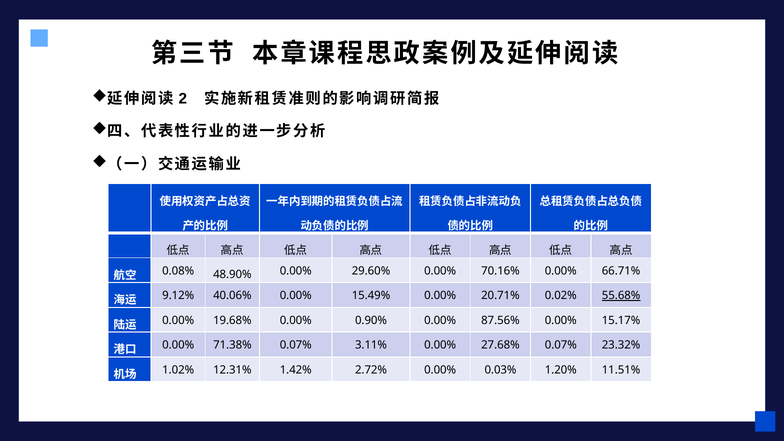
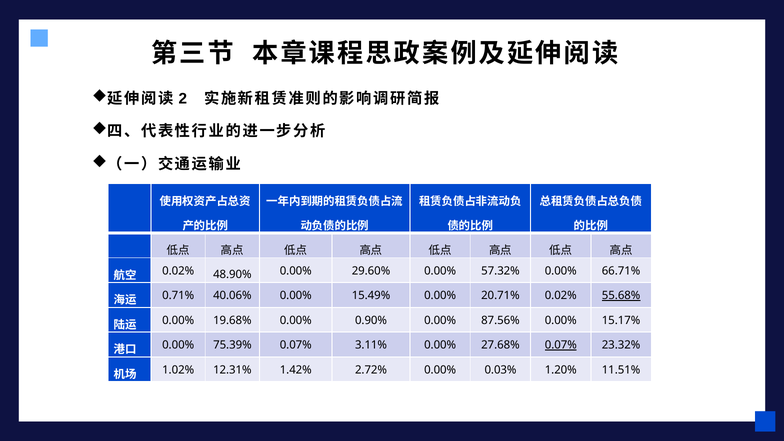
0.08%: 0.08% -> 0.02% (178, 271)
70.16%: 70.16% -> 57.32% (500, 271)
9.12%: 9.12% -> 0.71% (178, 296)
71.38%: 71.38% -> 75.39% (232, 345)
0.07% underline: none -> present (561, 345)
